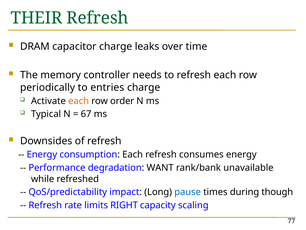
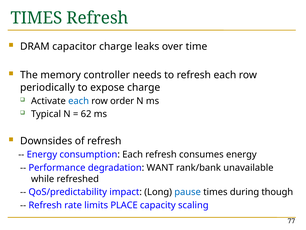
THEIR: THEIR -> TIMES (36, 18)
entries: entries -> expose (107, 87)
each colour: orange -> blue (79, 101)
67: 67 -> 62 (86, 114)
RIGHT: RIGHT -> PLACE (124, 205)
